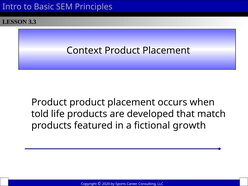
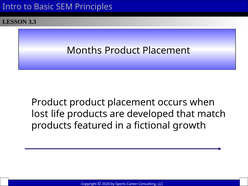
Context: Context -> Months (84, 51)
told: told -> lost (40, 114)
